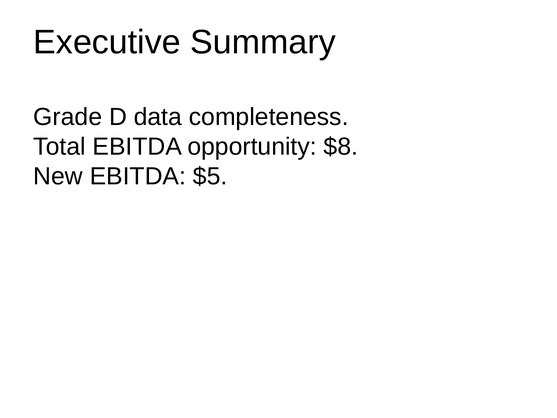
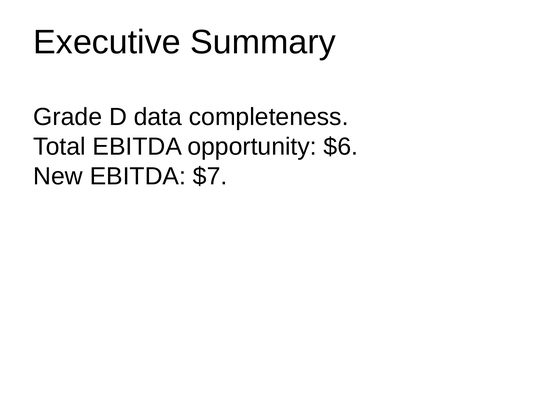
$8: $8 -> $6 (341, 147)
$5: $5 -> $7 (210, 176)
